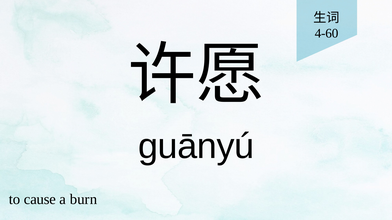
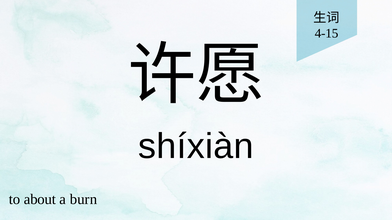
4-60: 4-60 -> 4-15 (327, 33)
guānyú: guānyú -> shíxiàn (196, 147)
cause: cause -> about (40, 200)
